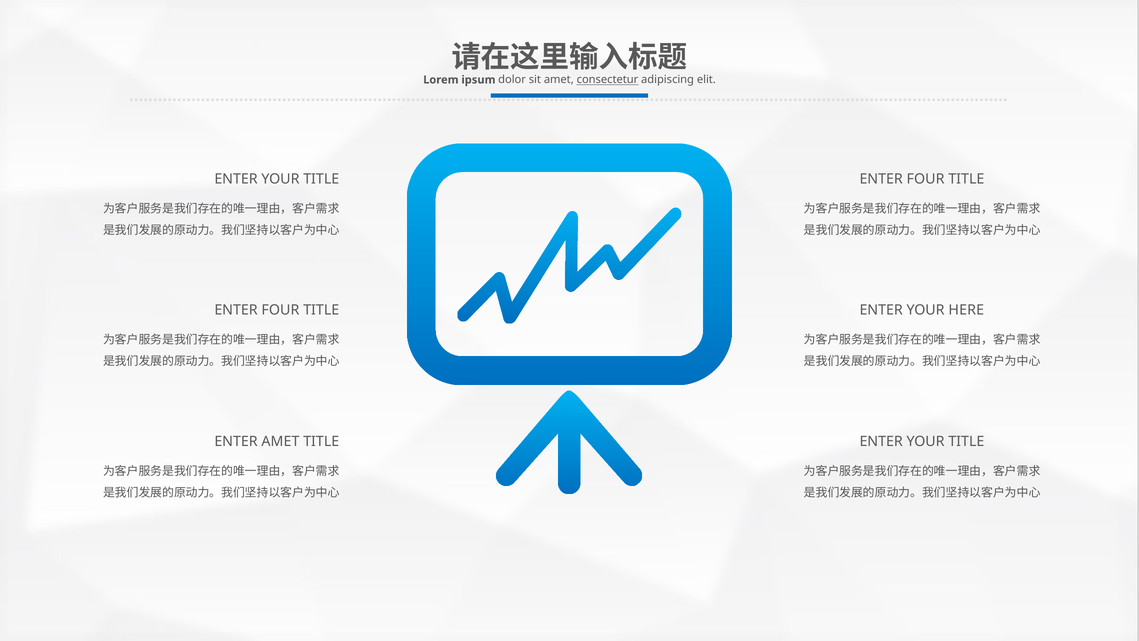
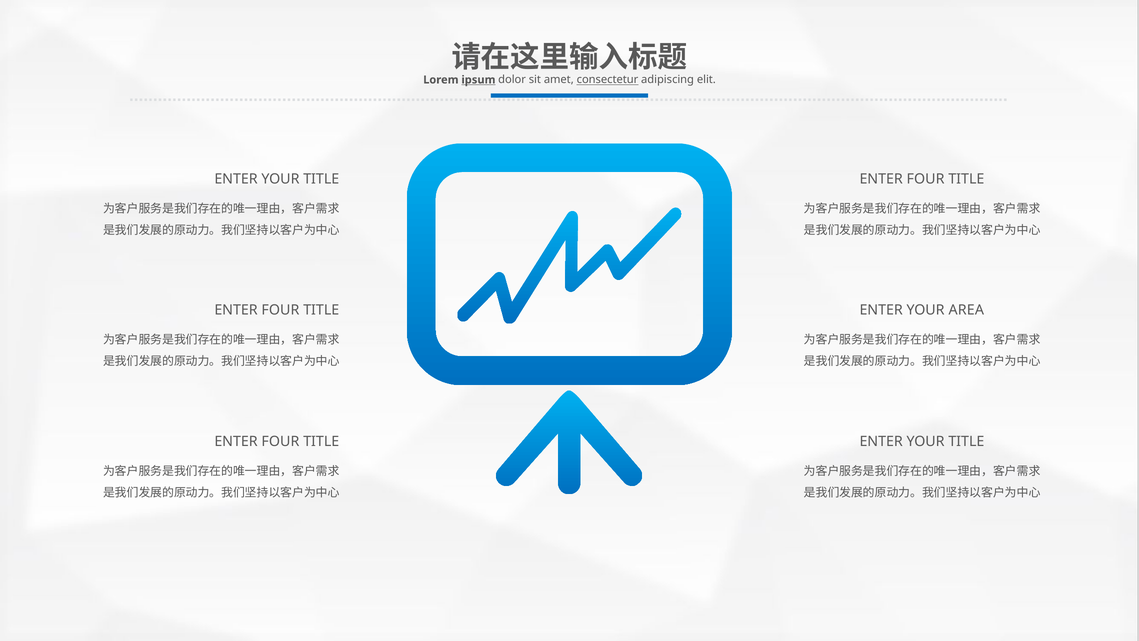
ipsum underline: none -> present (478, 80)
HERE: HERE -> AREA (966, 310)
AMET: AMET -> FOUR (280, 441)
